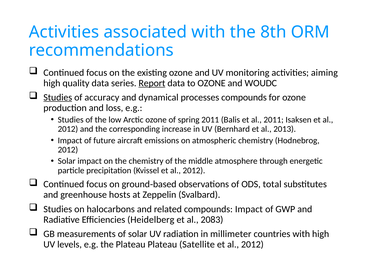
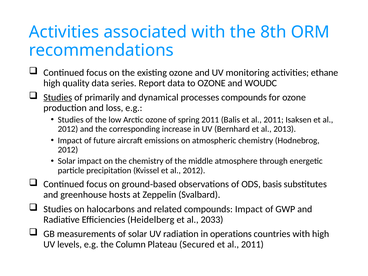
aiming: aiming -> ethane (325, 73)
Report underline: present -> none (152, 83)
accuracy: accuracy -> primarily (102, 97)
total: total -> basis (272, 184)
2083: 2083 -> 2033 (212, 220)
millimeter: millimeter -> operations (231, 234)
the Plateau: Plateau -> Column (131, 244)
Satellite: Satellite -> Secured (197, 244)
2012: 2012 -> 2011 (252, 244)
